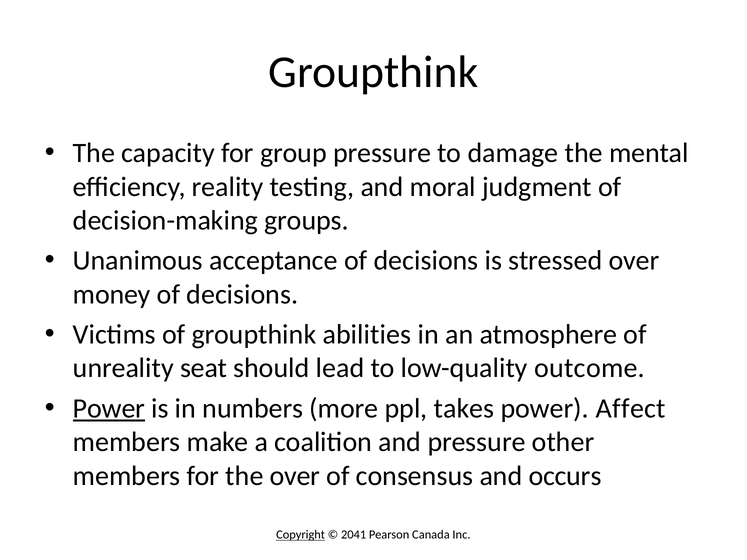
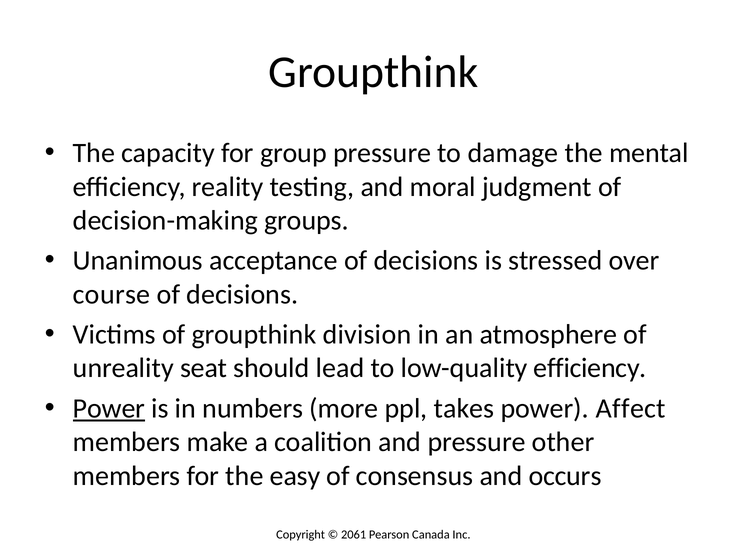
money: money -> course (112, 294)
abilities: abilities -> division (367, 335)
low-quality outcome: outcome -> efficiency (590, 368)
the over: over -> easy (295, 476)
Copyright underline: present -> none (301, 535)
2041: 2041 -> 2061 (354, 535)
